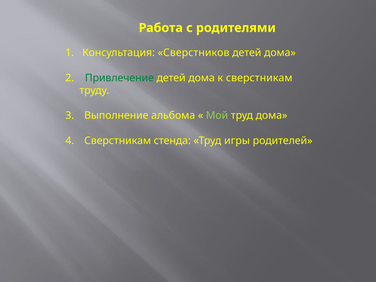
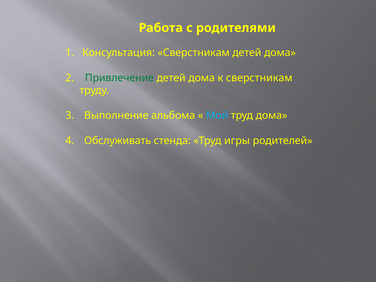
Консультация Сверстников: Сверстников -> Сверстникам (194, 53)
Мой colour: light green -> light blue (217, 115)
Сверстникам: Сверстникам -> Обслуживать (118, 141)
